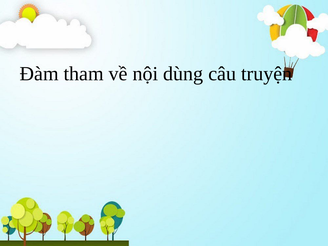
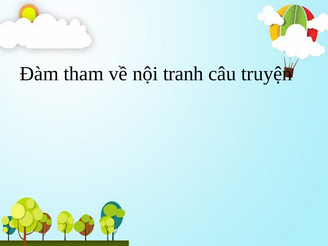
dùng: dùng -> tranh (183, 74)
